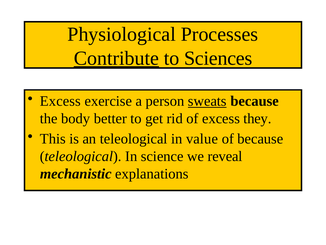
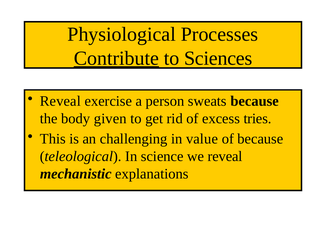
Excess: Excess -> Reveal (60, 101)
sweats underline: present -> none (207, 101)
better: better -> given (110, 118)
they: they -> tries (257, 118)
an teleological: teleological -> challenging (134, 139)
